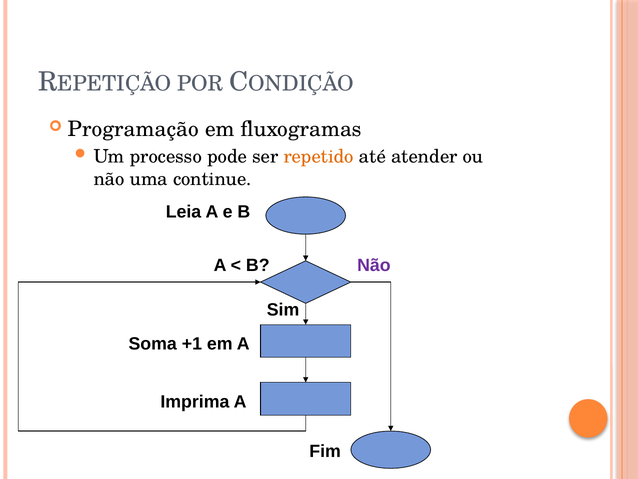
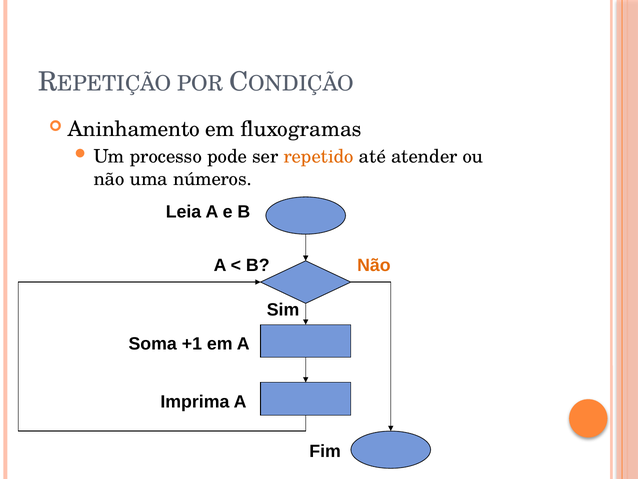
Programação: Programação -> Aninhamento (134, 129)
continue: continue -> números (212, 179)
Não colour: purple -> orange (374, 265)
